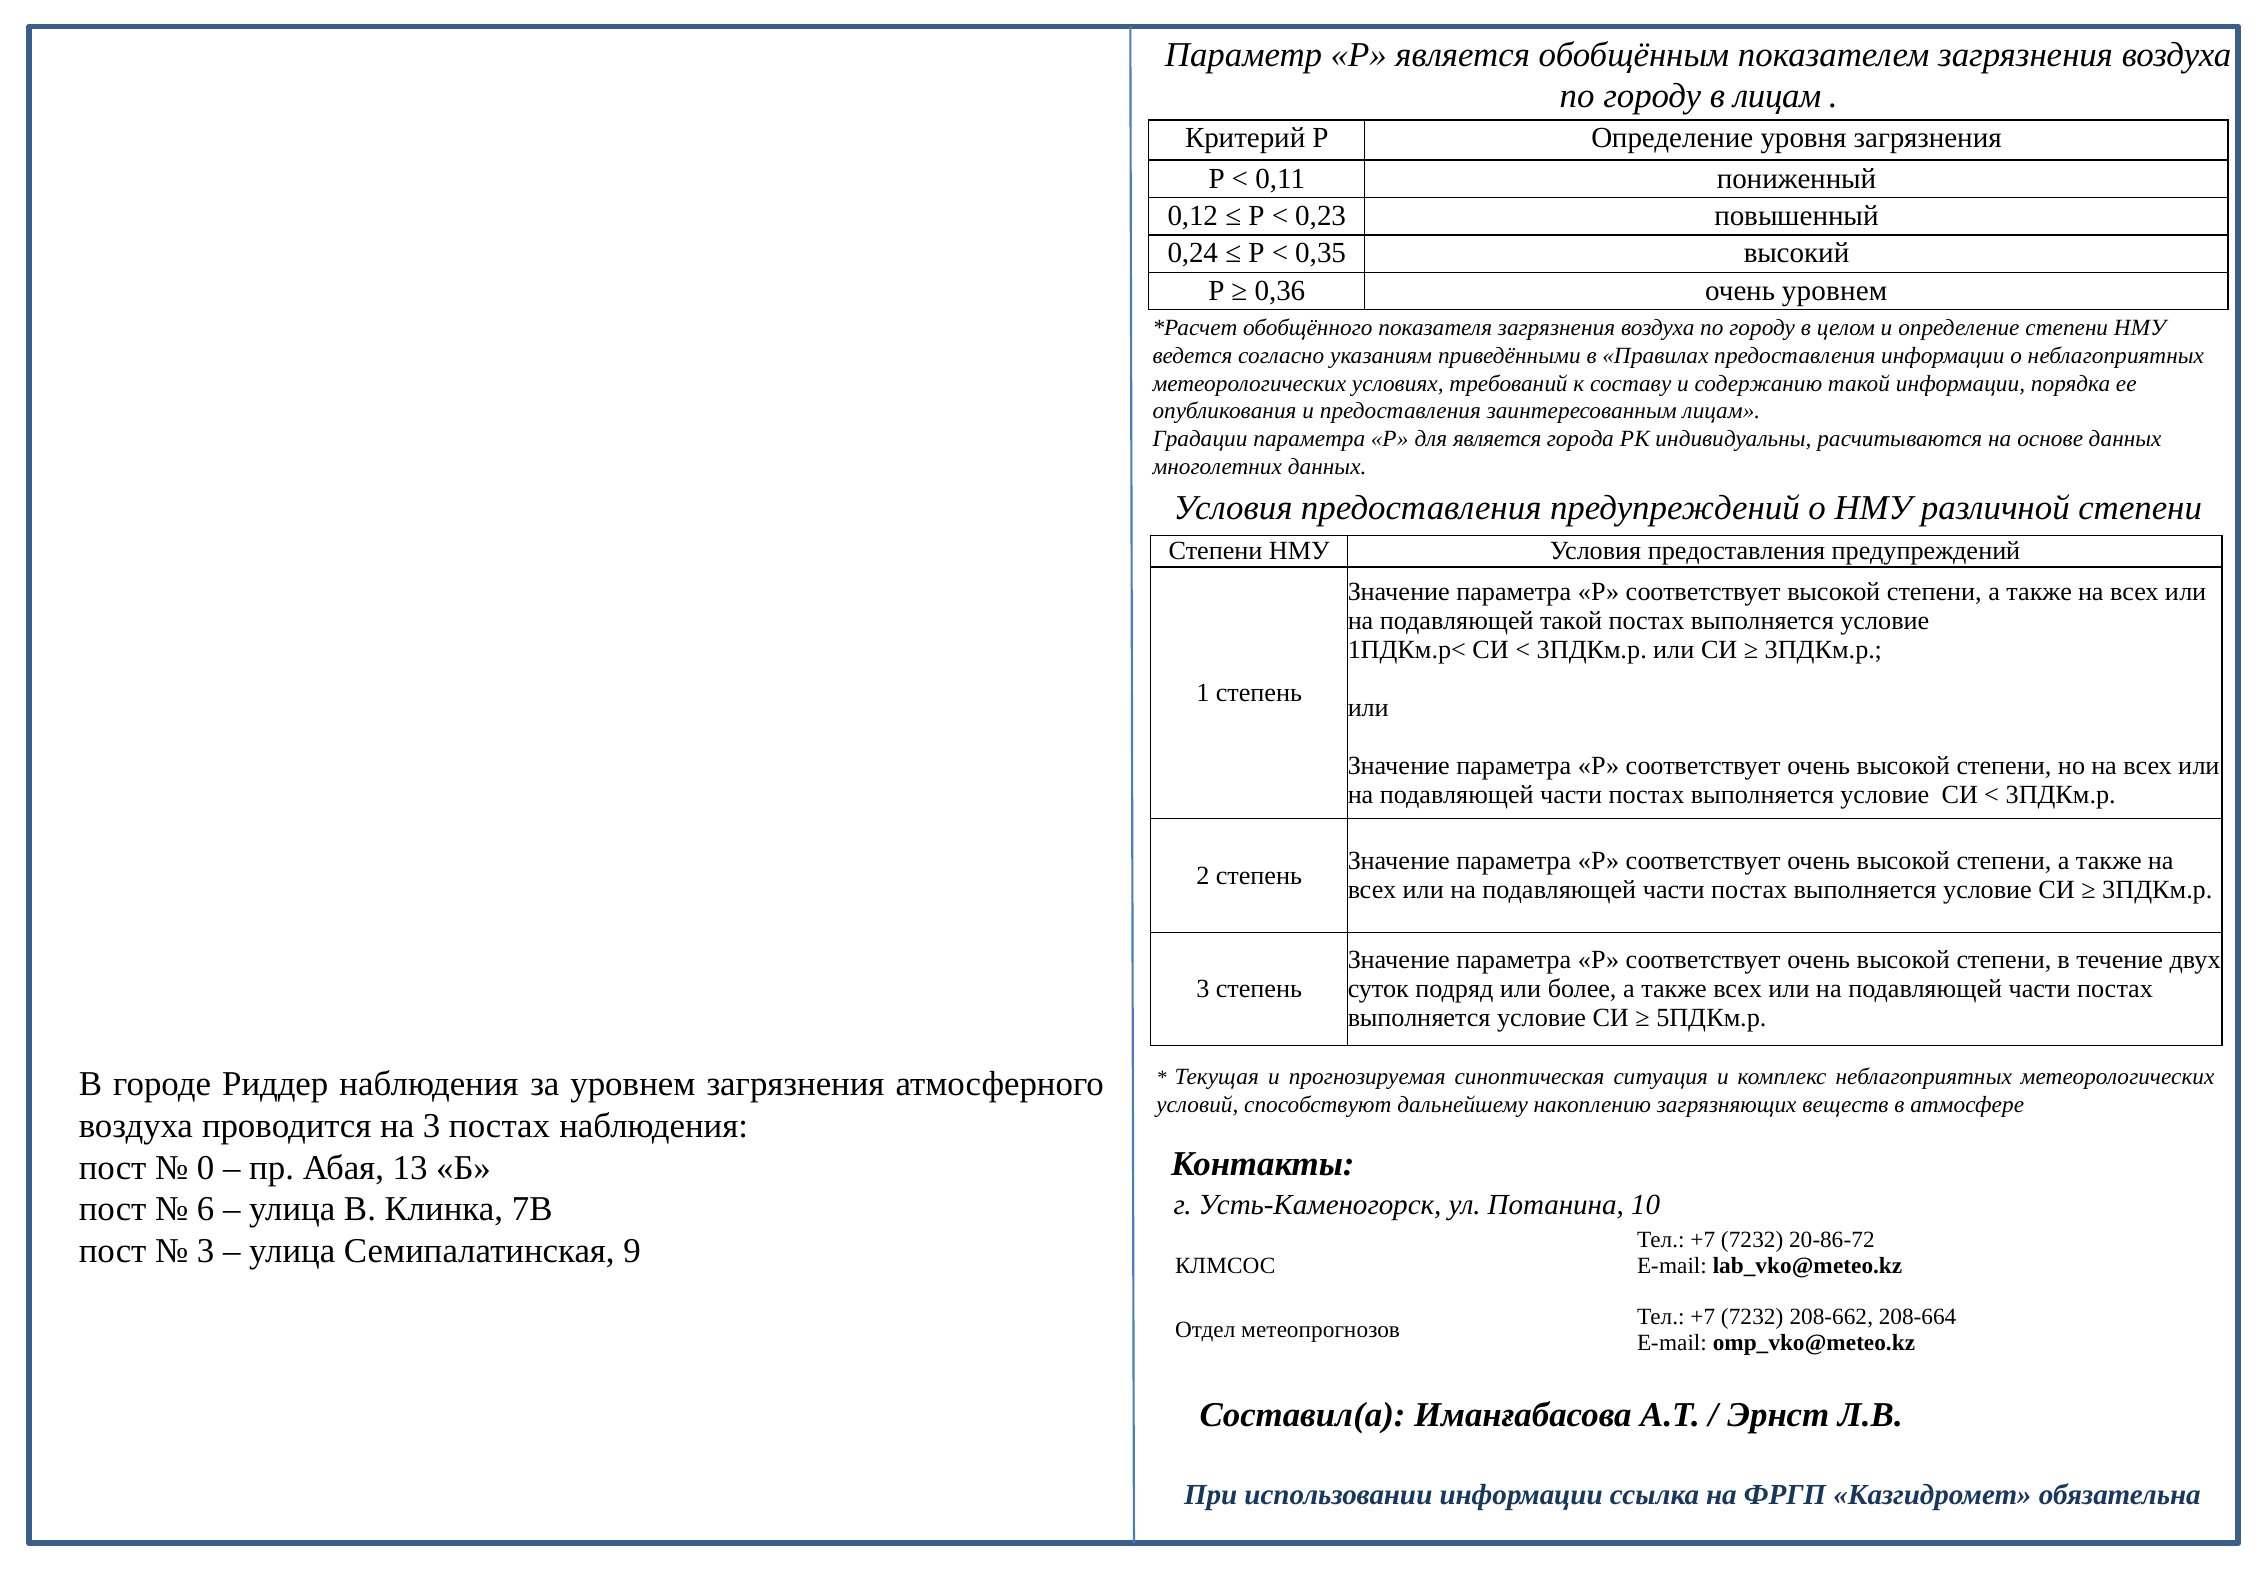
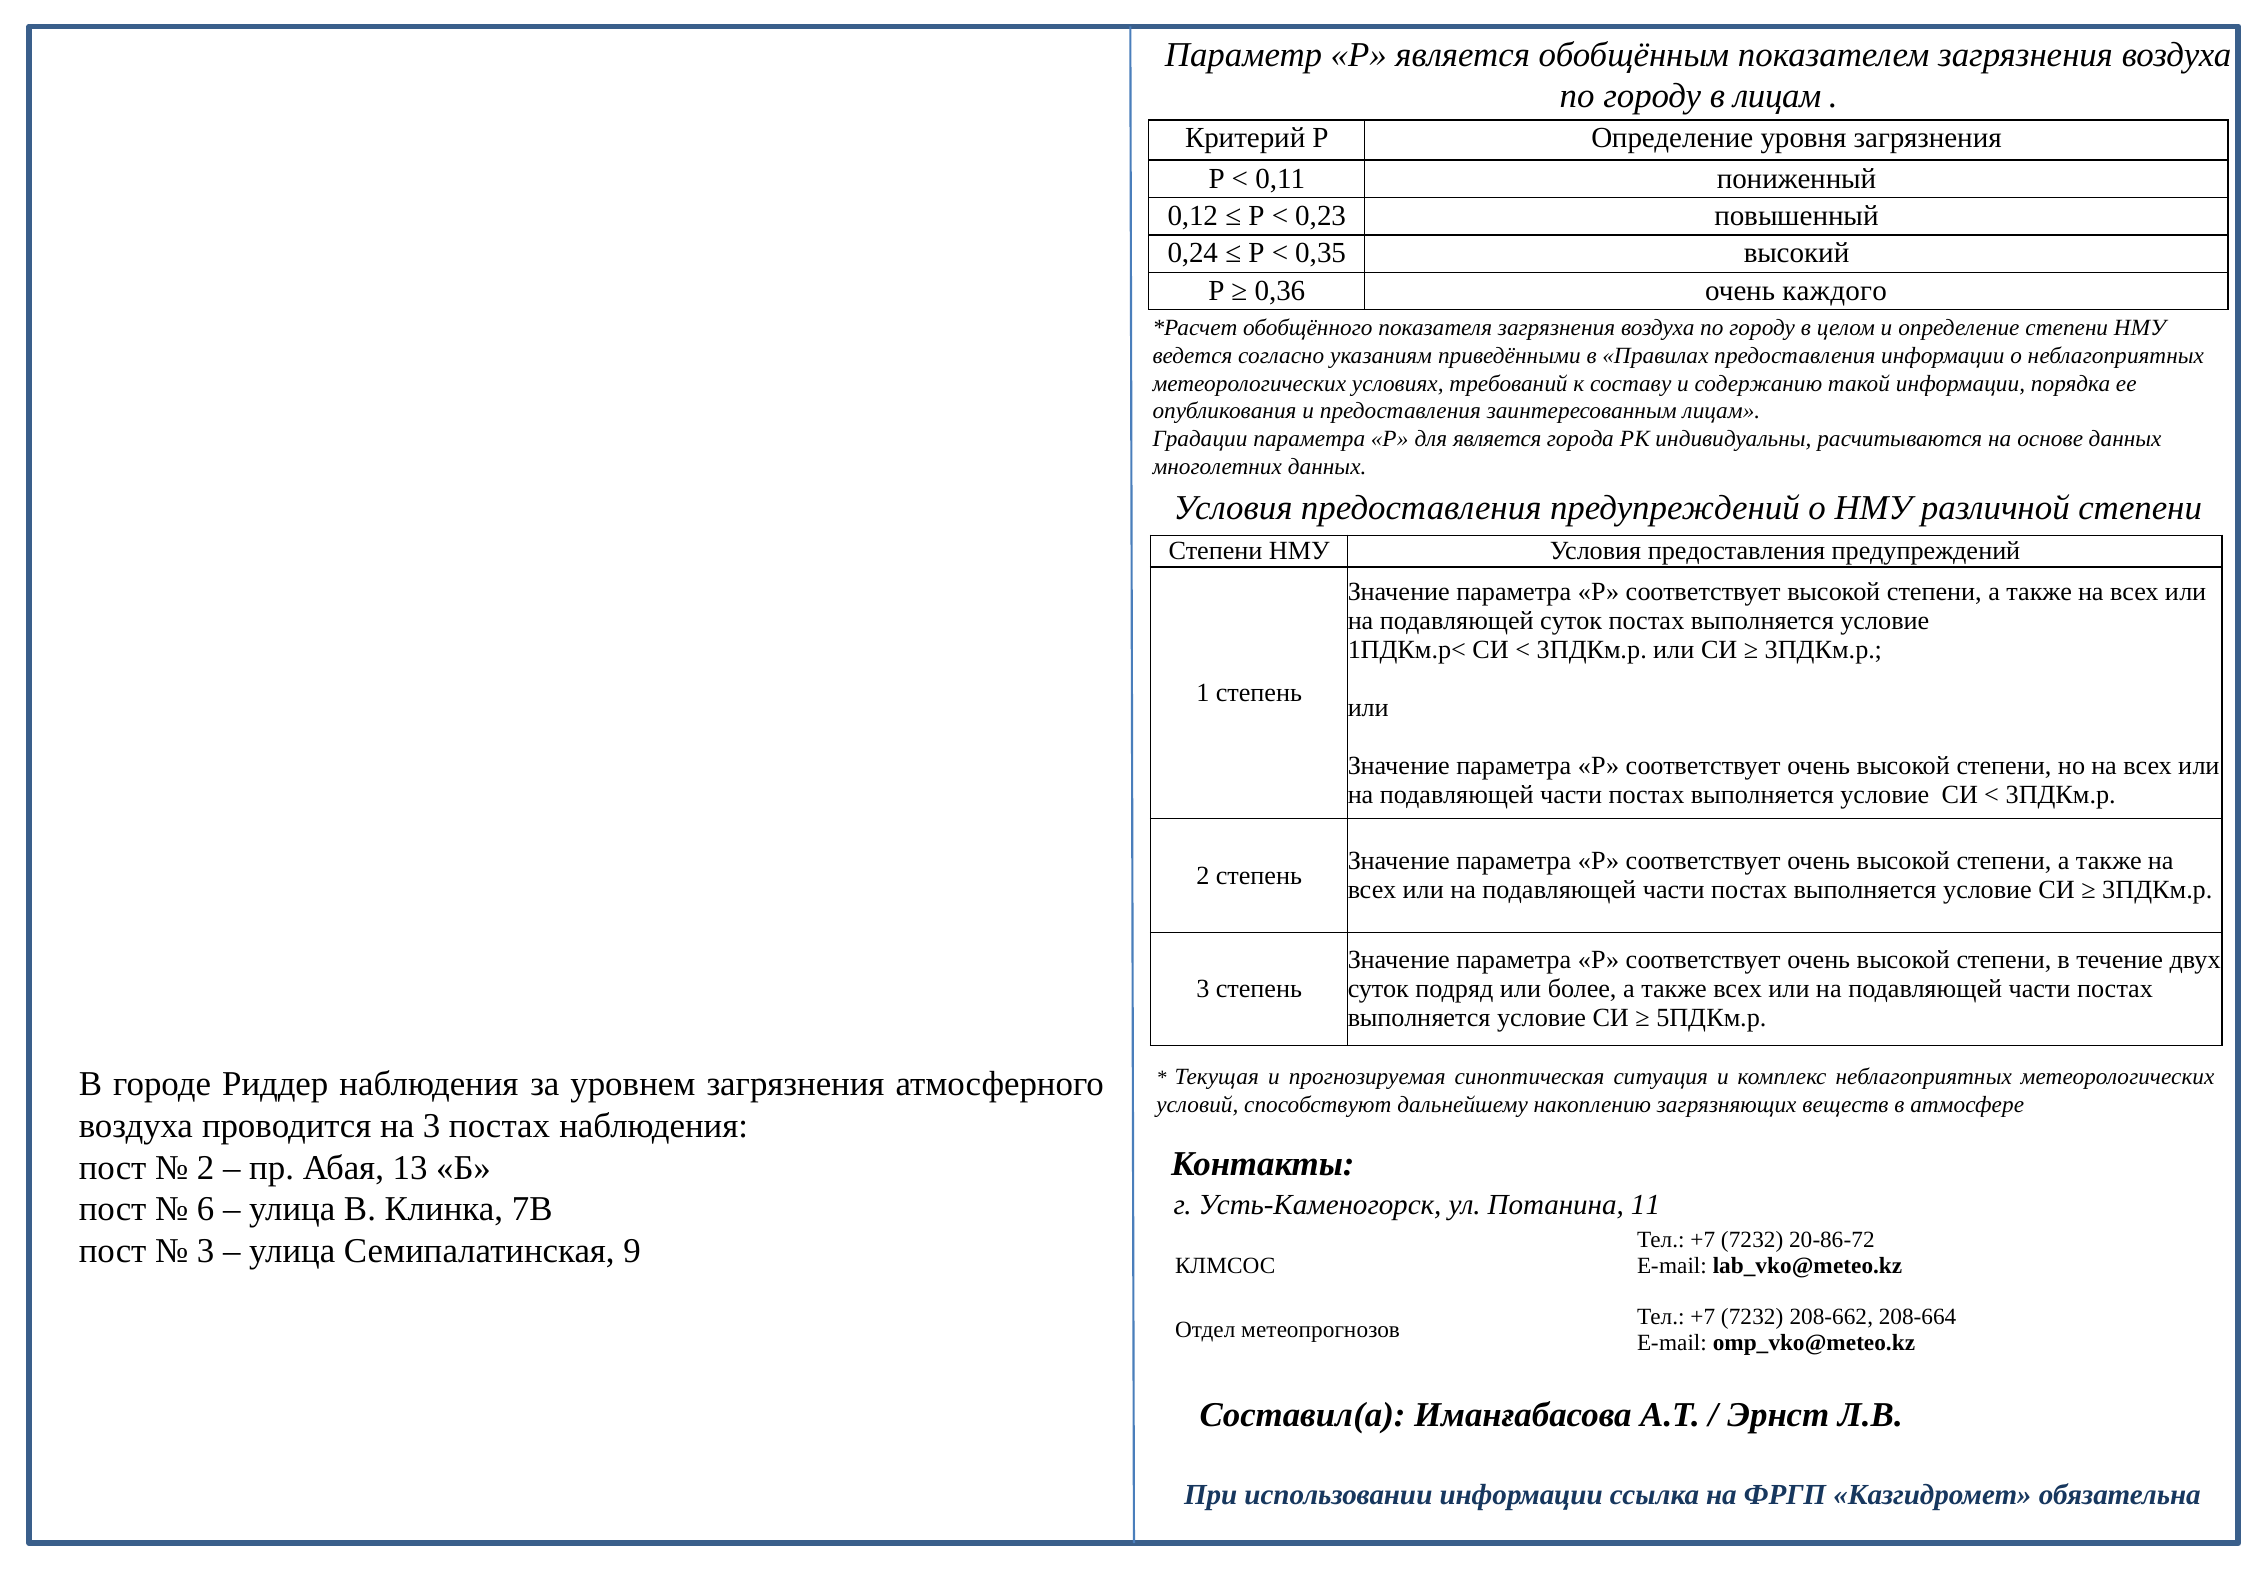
очень уровнем: уровнем -> каждого (1835, 291)
подавляющей такой: такой -> суток (1571, 621)
0: 0 -> 2 (206, 1168)
10: 10 -> 11 (1646, 1205)
